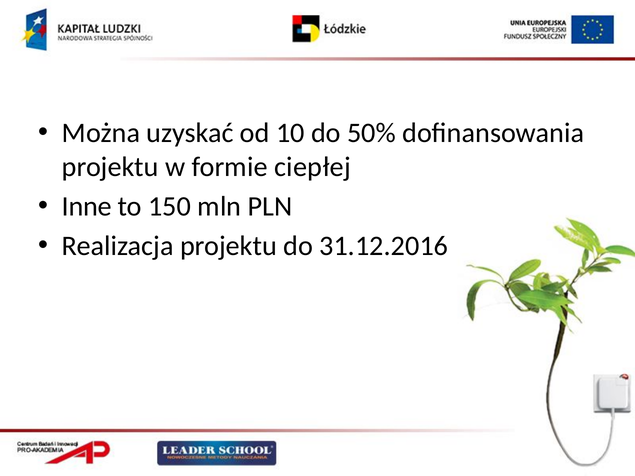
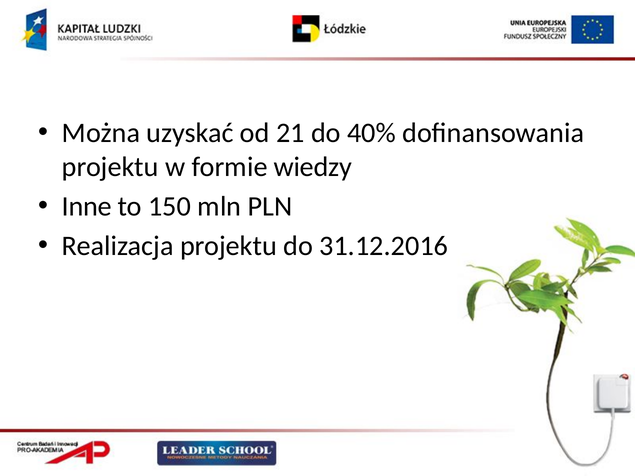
10: 10 -> 21 (290, 133)
50%: 50% -> 40% (371, 133)
ciepłej: ciepłej -> wiedzy (313, 167)
